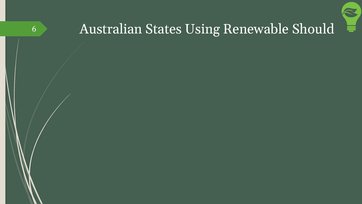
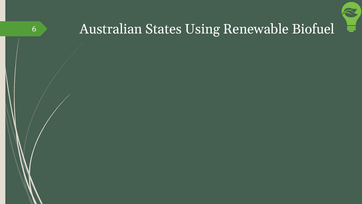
Should: Should -> Biofuel (313, 29)
